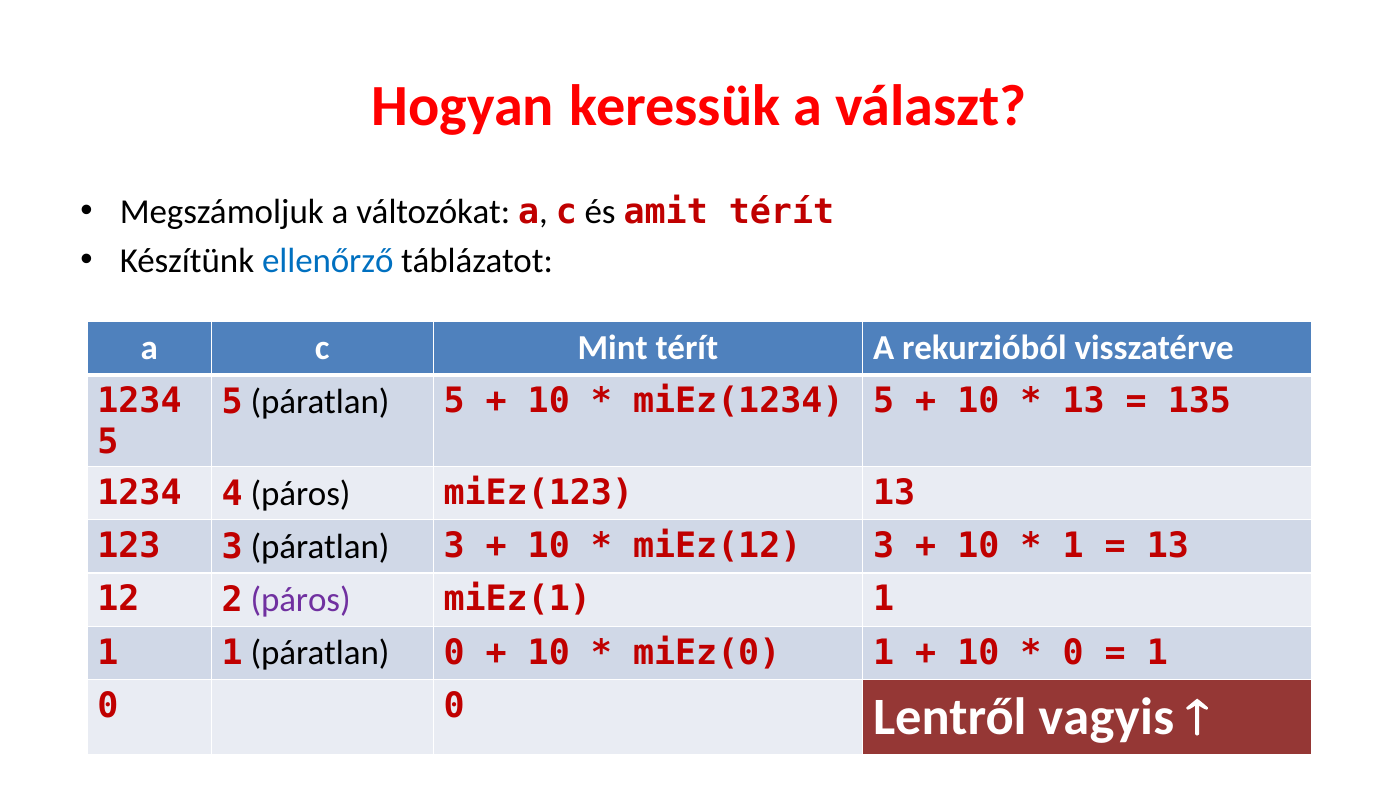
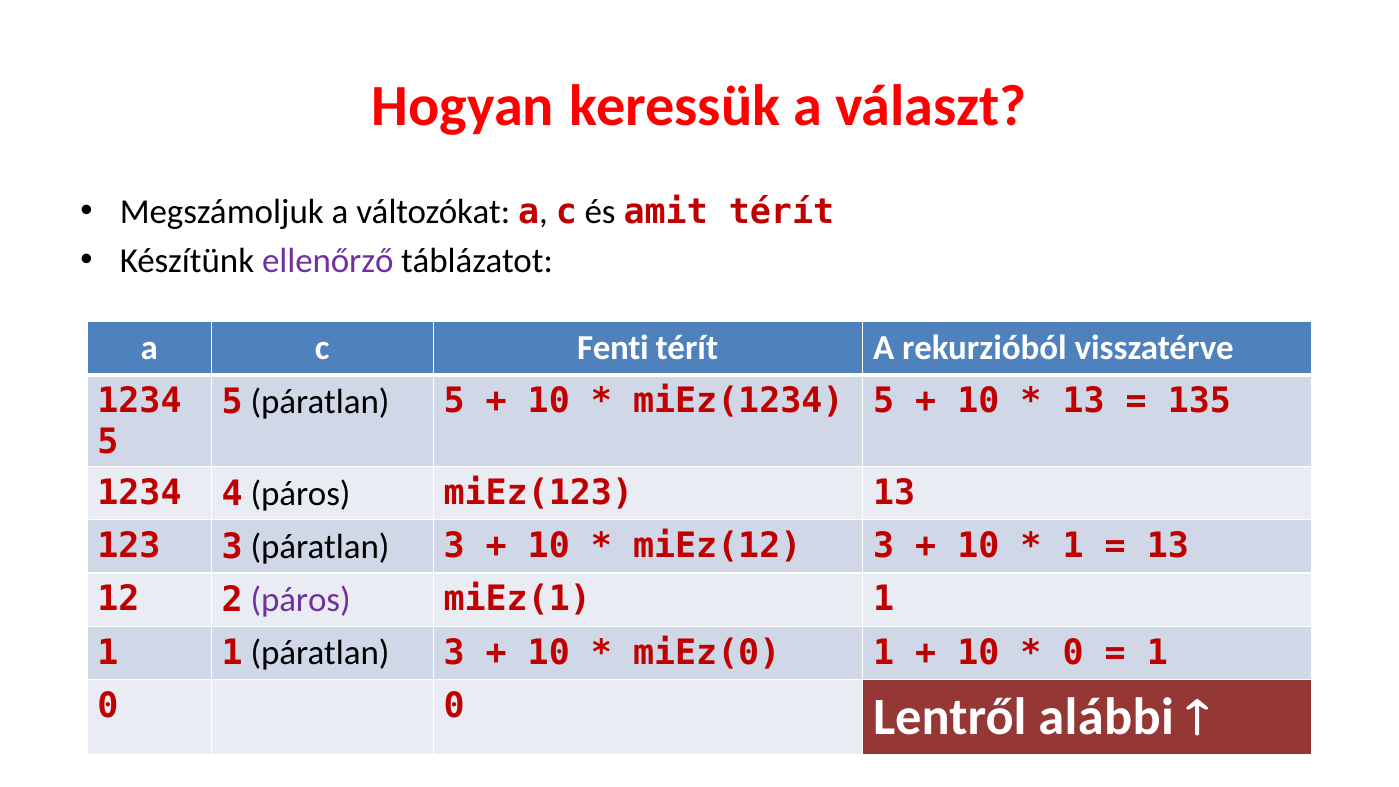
ellenőrző colour: blue -> purple (328, 261)
Mint: Mint -> Fenti (613, 348)
1 páratlan 0: 0 -> 3 (454, 652)
vagyis: vagyis -> alábbi (1106, 717)
